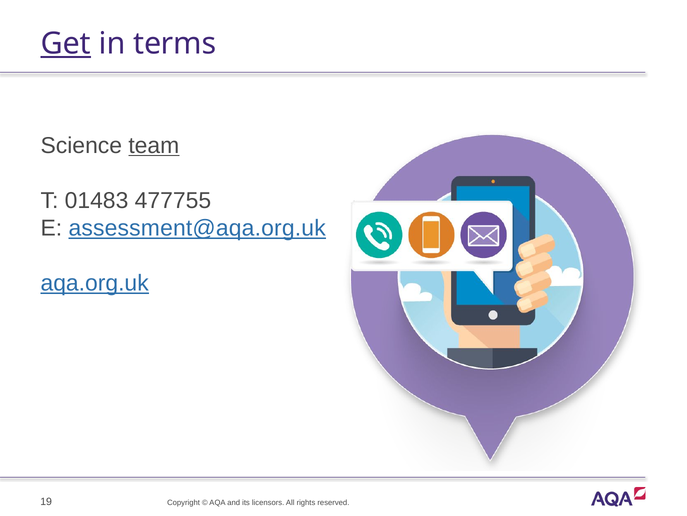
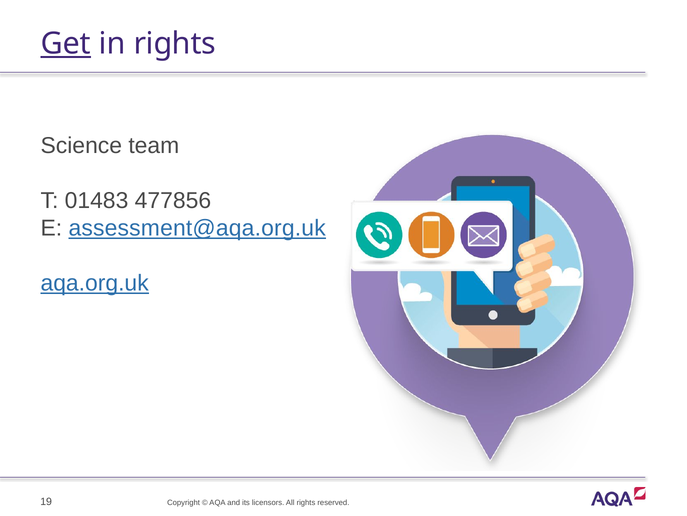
in terms: terms -> rights (175, 44)
team underline: present -> none (154, 145)
477755: 477755 -> 477856 (173, 200)
